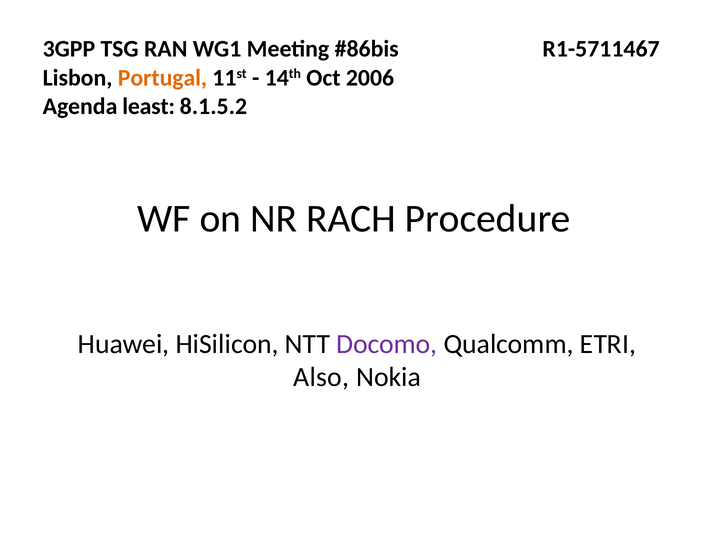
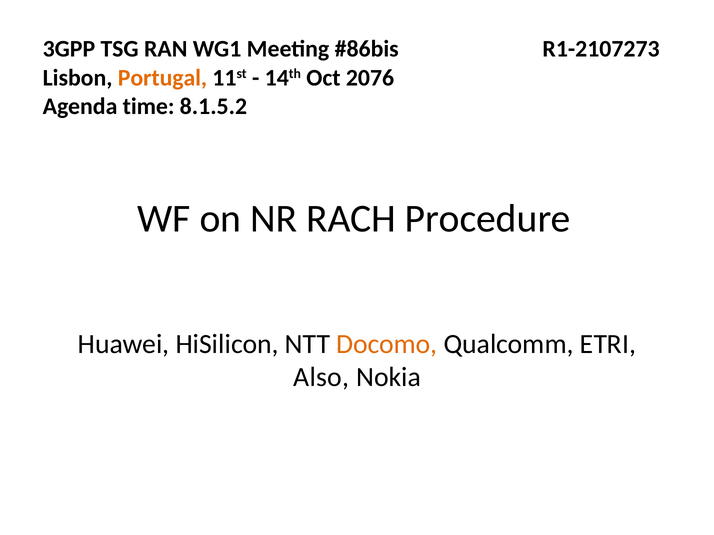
R1-5711467: R1-5711467 -> R1-2107273 (601, 49)
2006: 2006 -> 2076 (370, 78)
least: least -> time (149, 106)
Docomo colour: purple -> orange (387, 344)
